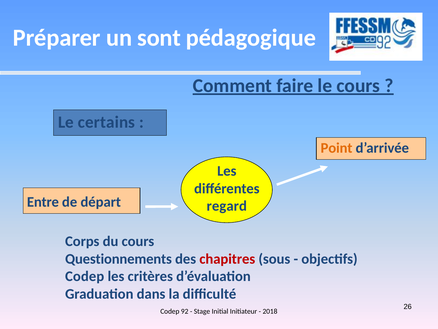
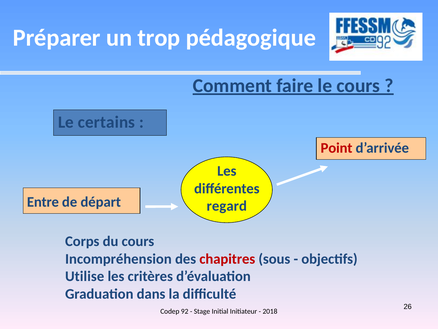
sont: sont -> trop (159, 38)
Point colour: orange -> red (337, 148)
Questionnements: Questionnements -> Incompréhension (118, 258)
Codep: Codep -> Utilise (85, 276)
